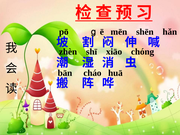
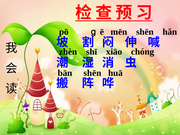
bān cháo: cháo -> shēn (92, 73)
